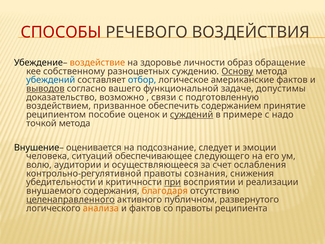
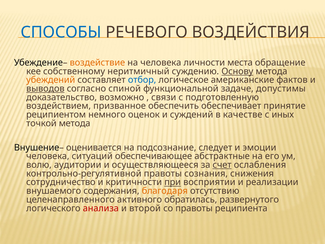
СПОСОБЫ colour: red -> blue (61, 32)
на здоровье: здоровье -> человека (161, 63)
образ: образ -> места (240, 63)
разноцветных: разноцветных -> неритмичный (138, 71)
убеждений colour: blue -> orange (51, 80)
вашего: вашего -> спиной (125, 89)
содержанием: содержанием -> обеспечивает (231, 106)
пособие: пособие -> немного (107, 115)
суждений underline: present -> none (192, 115)
примере: примере -> качестве (243, 115)
надо: надо -> иных (283, 115)
следующего: следующего -> абстрактные (222, 156)
счет underline: none -> present (222, 165)
убедительности: убедительности -> сотрудничество (61, 182)
целенаправленного underline: present -> none (70, 199)
публичном: публичном -> обратилась (191, 199)
анализа colour: orange -> red (101, 208)
и фактов: фактов -> второй (145, 208)
